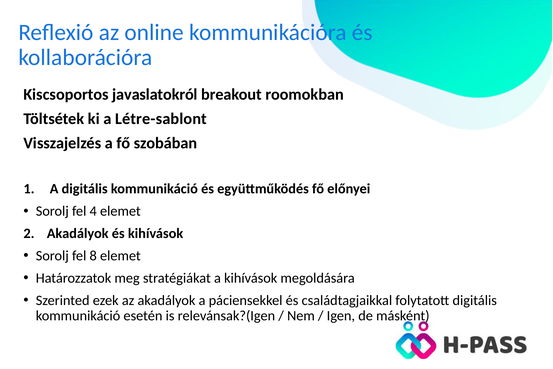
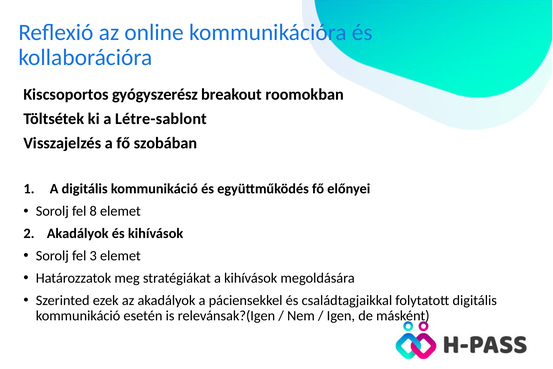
javaslatokról: javaslatokról -> gyógyszerész (155, 94)
4: 4 -> 8 (93, 211)
8: 8 -> 3 (93, 255)
